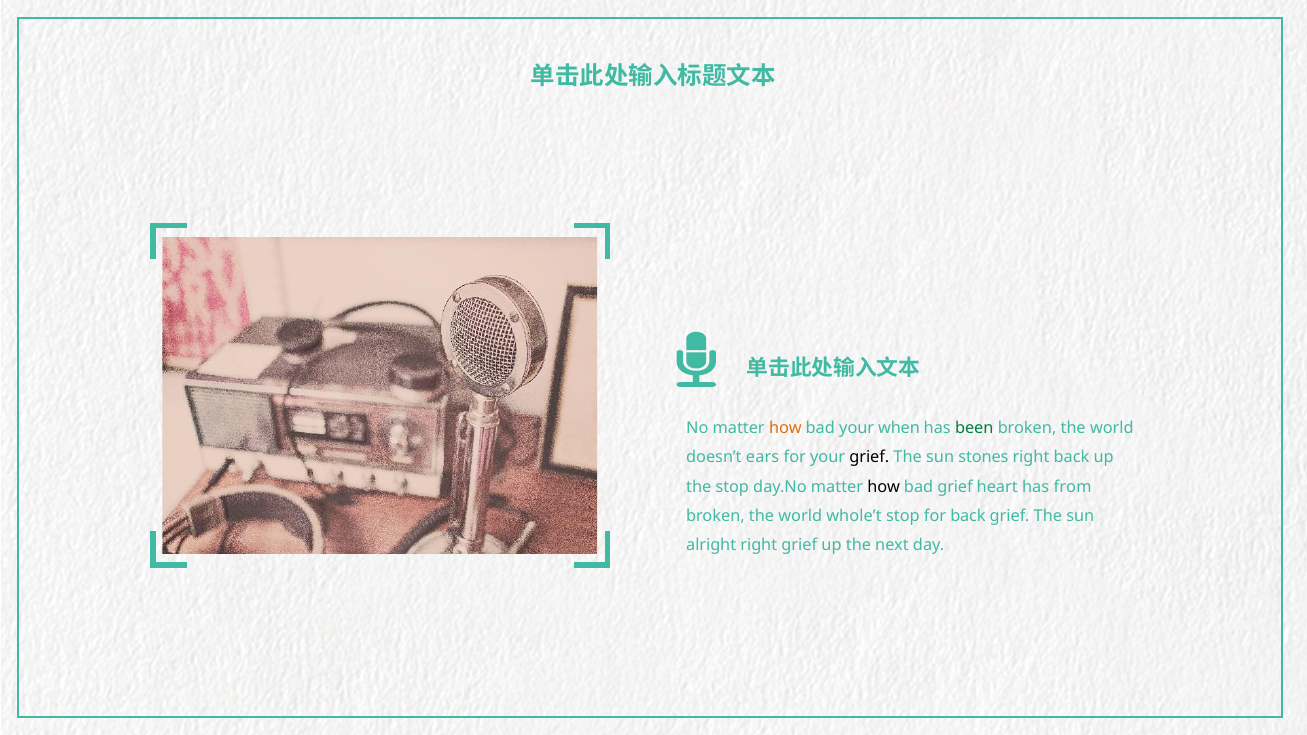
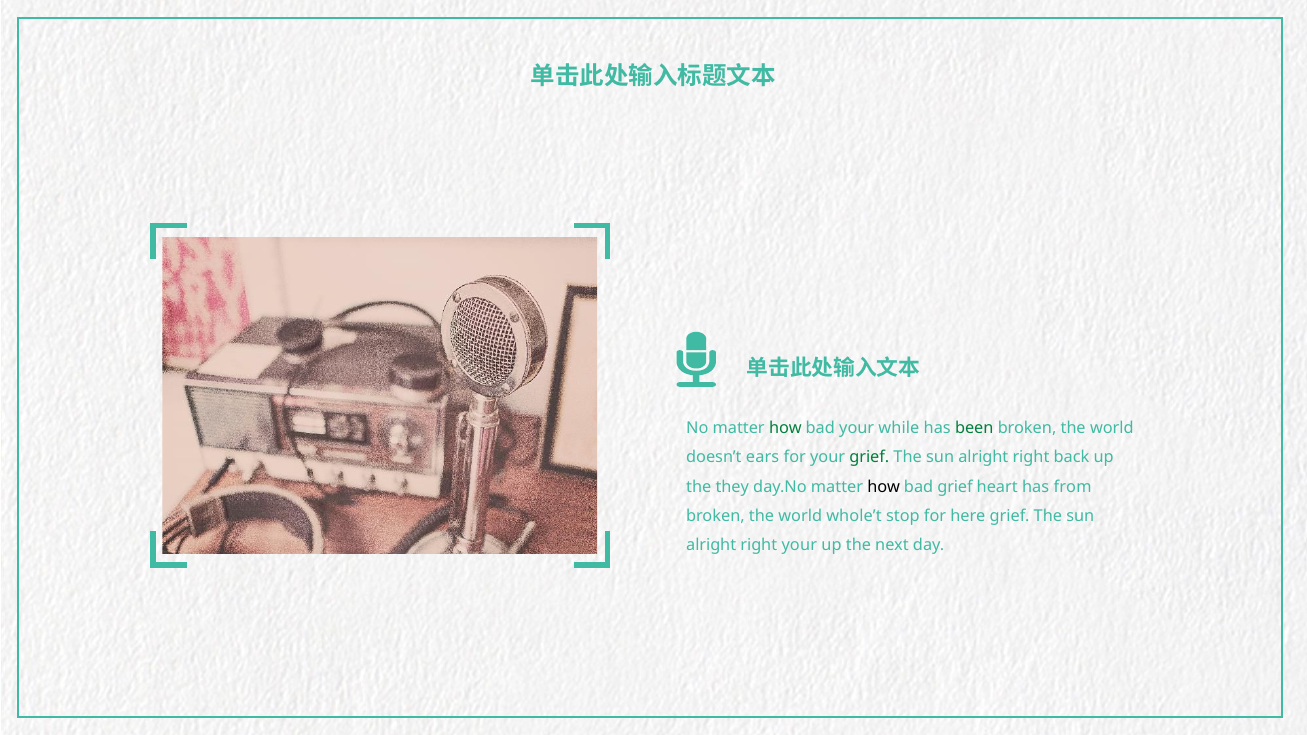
how colour: orange -> green (785, 428)
when: when -> while (899, 428)
grief colour: black -> green (869, 457)
stones: stones -> alright (983, 457)
the stop: stop -> they (732, 487)
for back: back -> here (968, 516)
right grief: grief -> your (799, 546)
